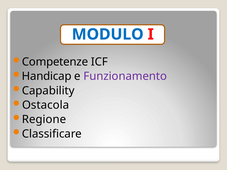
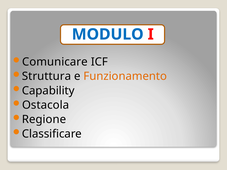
Competenze: Competenze -> Comunicare (55, 62)
Handicap: Handicap -> Struttura (47, 76)
Funzionamento colour: purple -> orange (125, 76)
